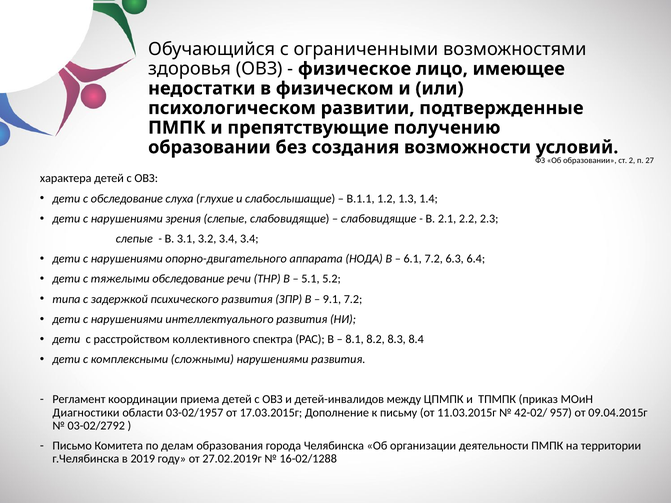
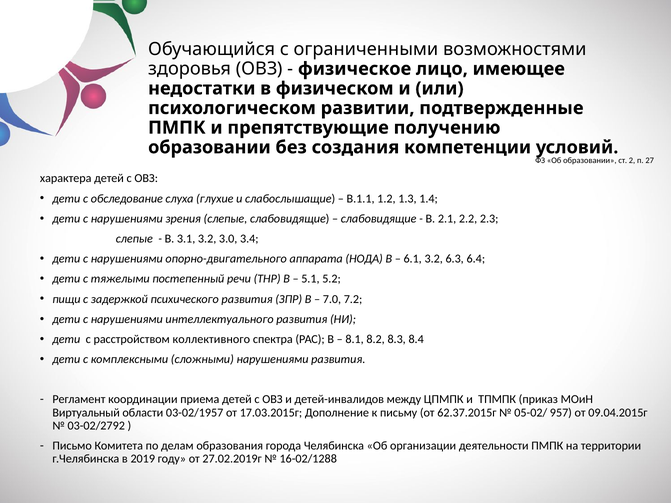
возможности: возможности -> компетенции (468, 147)
3.2 3.4: 3.4 -> 3.0 (228, 239)
6.1 7.2: 7.2 -> 3.2 (434, 259)
тяжелыми обследование: обследование -> постепенный (188, 279)
типа: типа -> пищи (66, 299)
9.1: 9.1 -> 7.0 (332, 299)
Диагностики: Диагностики -> Виртуальный (86, 413)
11.03.2015г: 11.03.2015г -> 62.37.2015г (467, 413)
42-02/: 42-02/ -> 05-02/ (531, 413)
